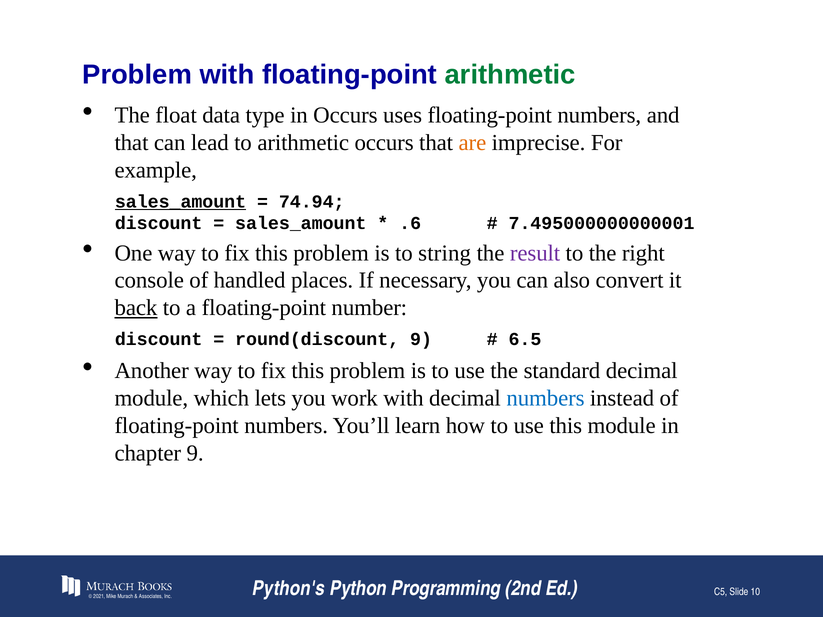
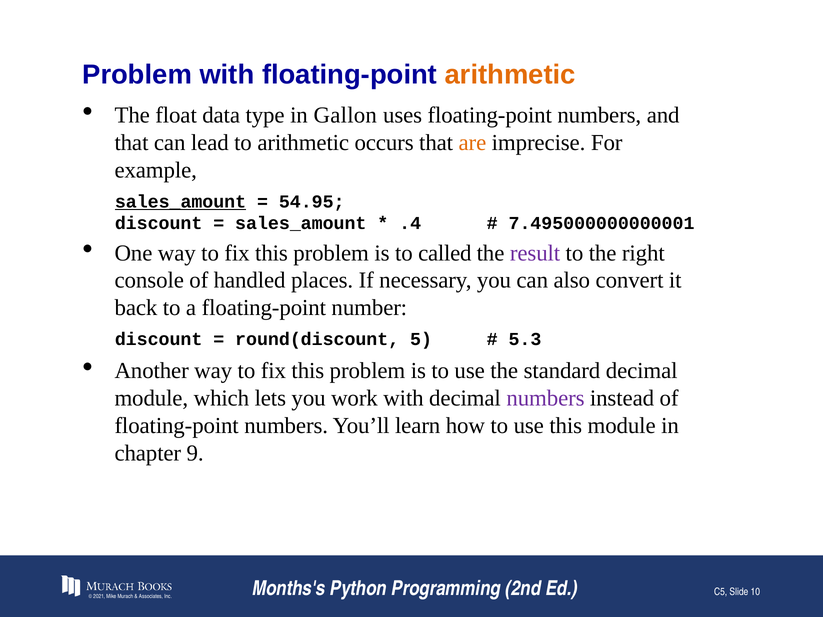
arithmetic colour: green -> orange (510, 75)
in Occurs: Occurs -> Gallon (345, 115)
74.94: 74.94 -> 54.95 (312, 202)
.6: .6 -> .4 (410, 224)
string: string -> called (445, 253)
back underline: present -> none (136, 308)
round(discount 9: 9 -> 5 (421, 339)
6.5: 6.5 -> 5.3 (525, 339)
numbers colour: blue -> purple (546, 399)
Python's: Python's -> Months's (289, 588)
